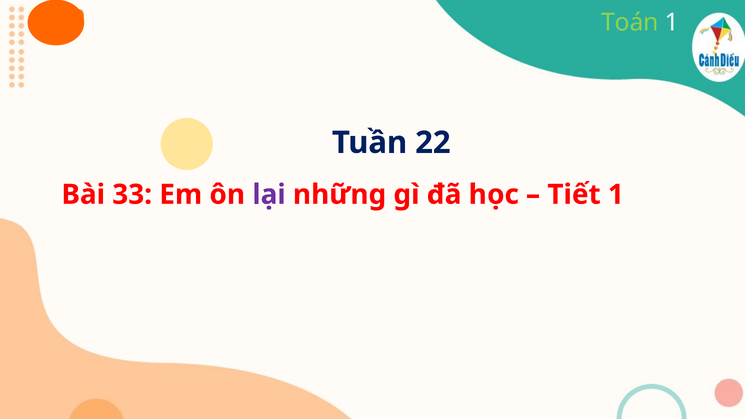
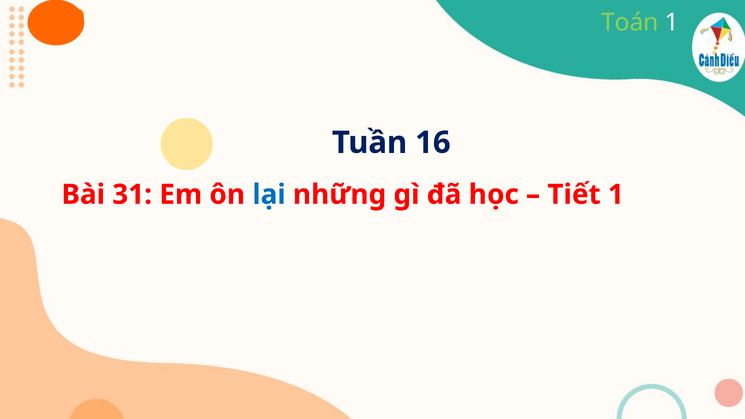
22: 22 -> 16 (433, 143)
33: 33 -> 31 (132, 195)
lại colour: purple -> blue (269, 195)
